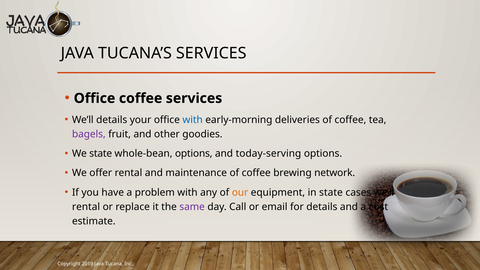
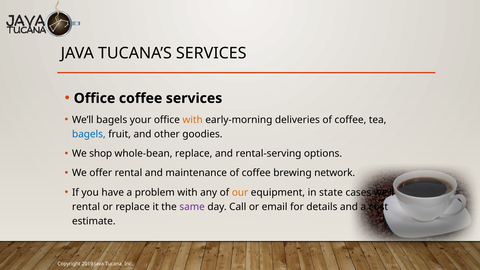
We’ll details: details -> bagels (112, 120)
with colour: blue -> orange (193, 120)
bagels colour: purple -> blue (89, 134)
We state: state -> shop (101, 154)
whole-bean options: options -> replace (194, 154)
today-serving: today-serving -> rental-serving (268, 154)
